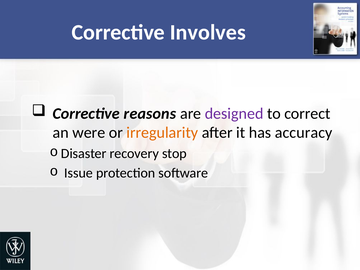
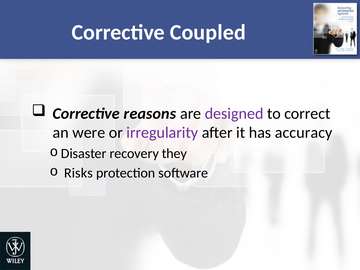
Involves: Involves -> Coupled (208, 32)
irregularity colour: orange -> purple (162, 133)
stop: stop -> they (174, 153)
Issue: Issue -> Risks (78, 173)
